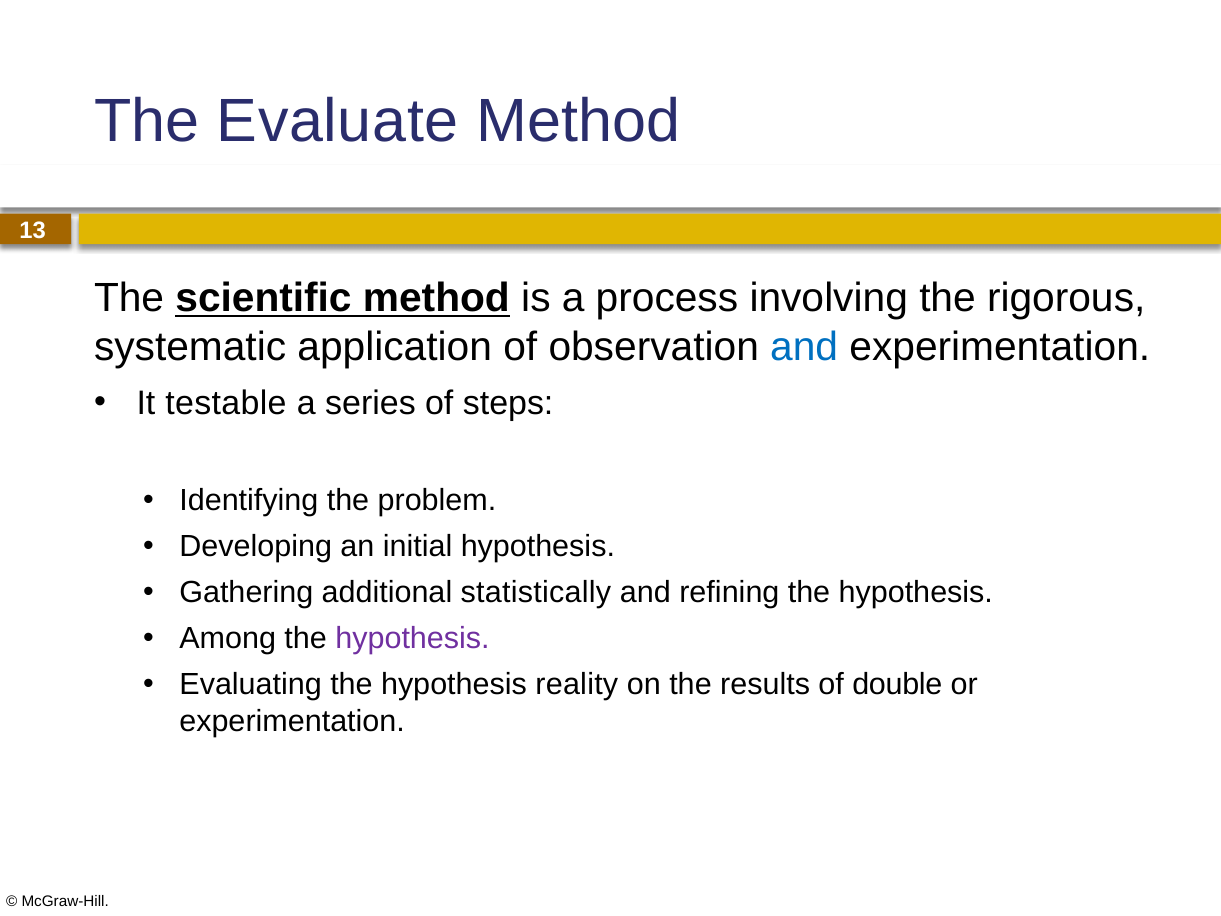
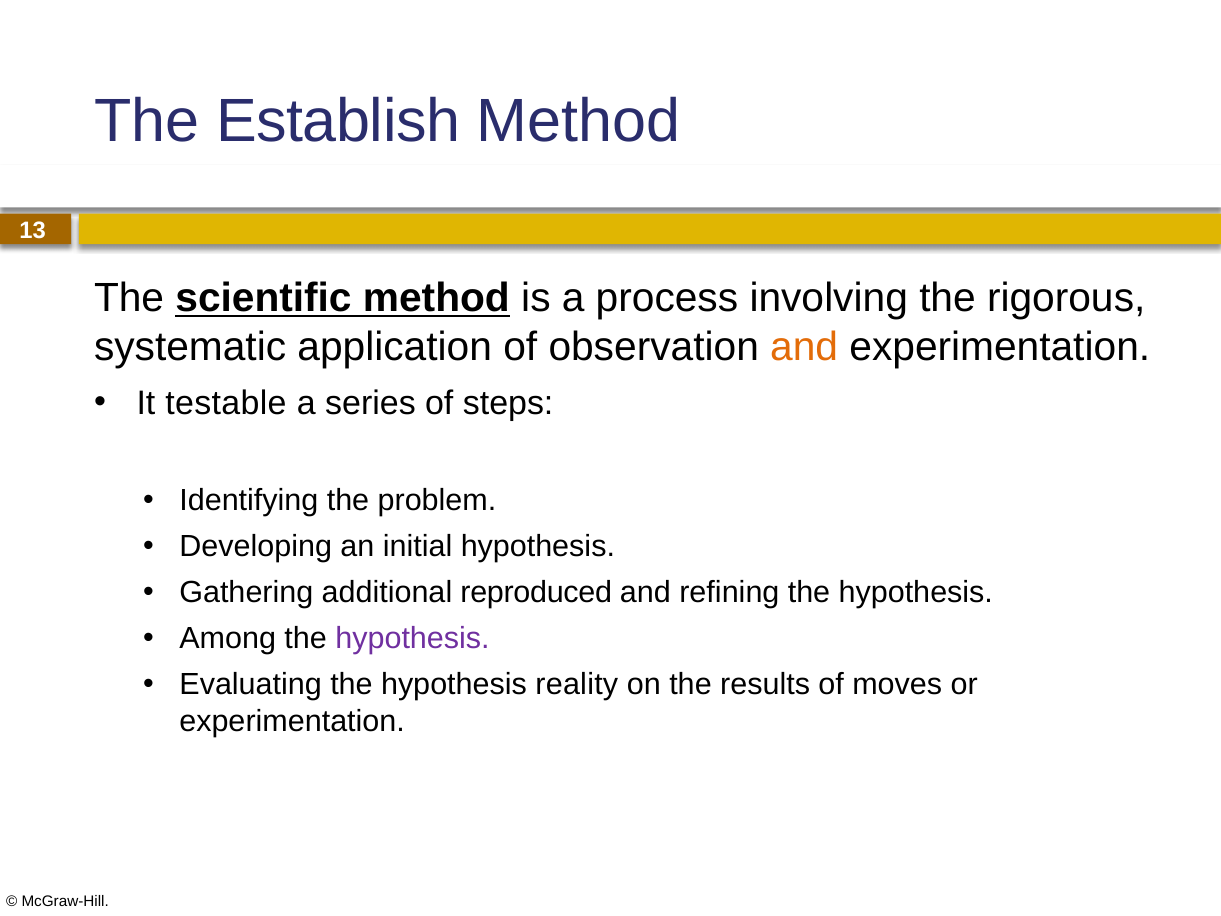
Evaluate: Evaluate -> Establish (338, 121)
and colour: blue -> orange (804, 347)
statistically: statistically -> reproduced (536, 593)
double: double -> moves (897, 685)
